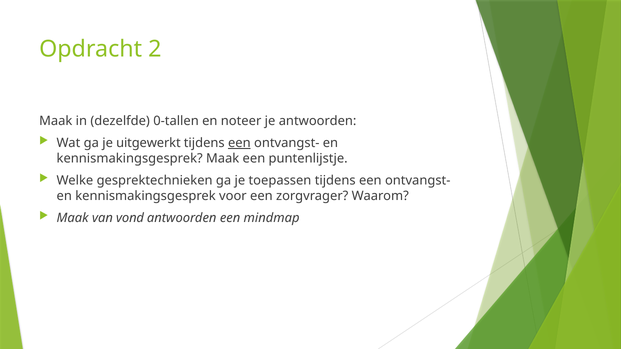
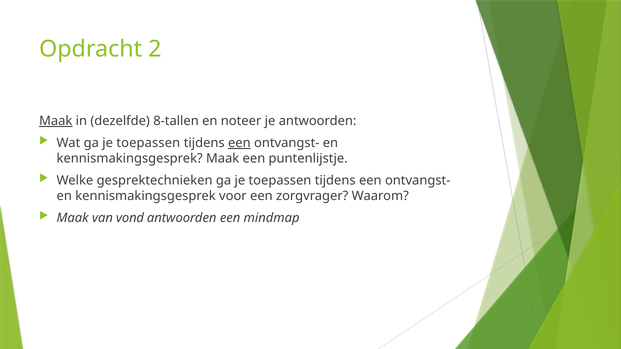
Maak underline: none -> present (56, 121)
0-tallen: 0-tallen -> 8-tallen (176, 121)
Wat ga je uitgewerkt: uitgewerkt -> toepassen (148, 143)
